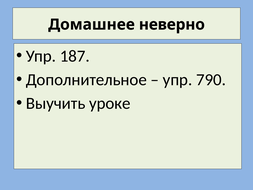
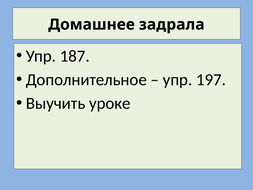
неверно: неверно -> задрала (172, 24)
790: 790 -> 197 (211, 80)
